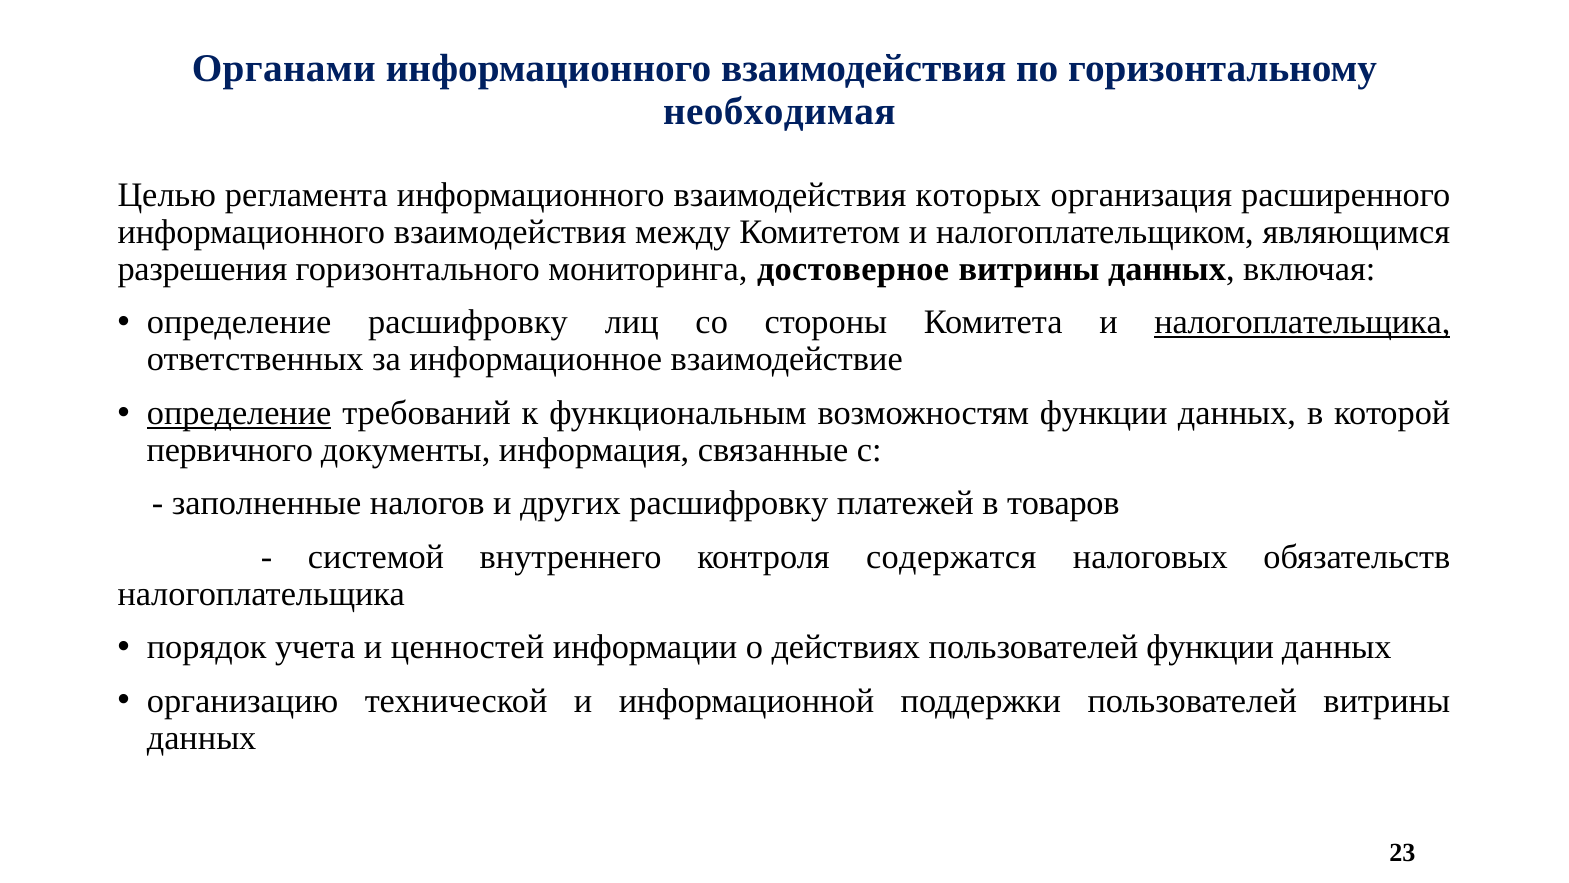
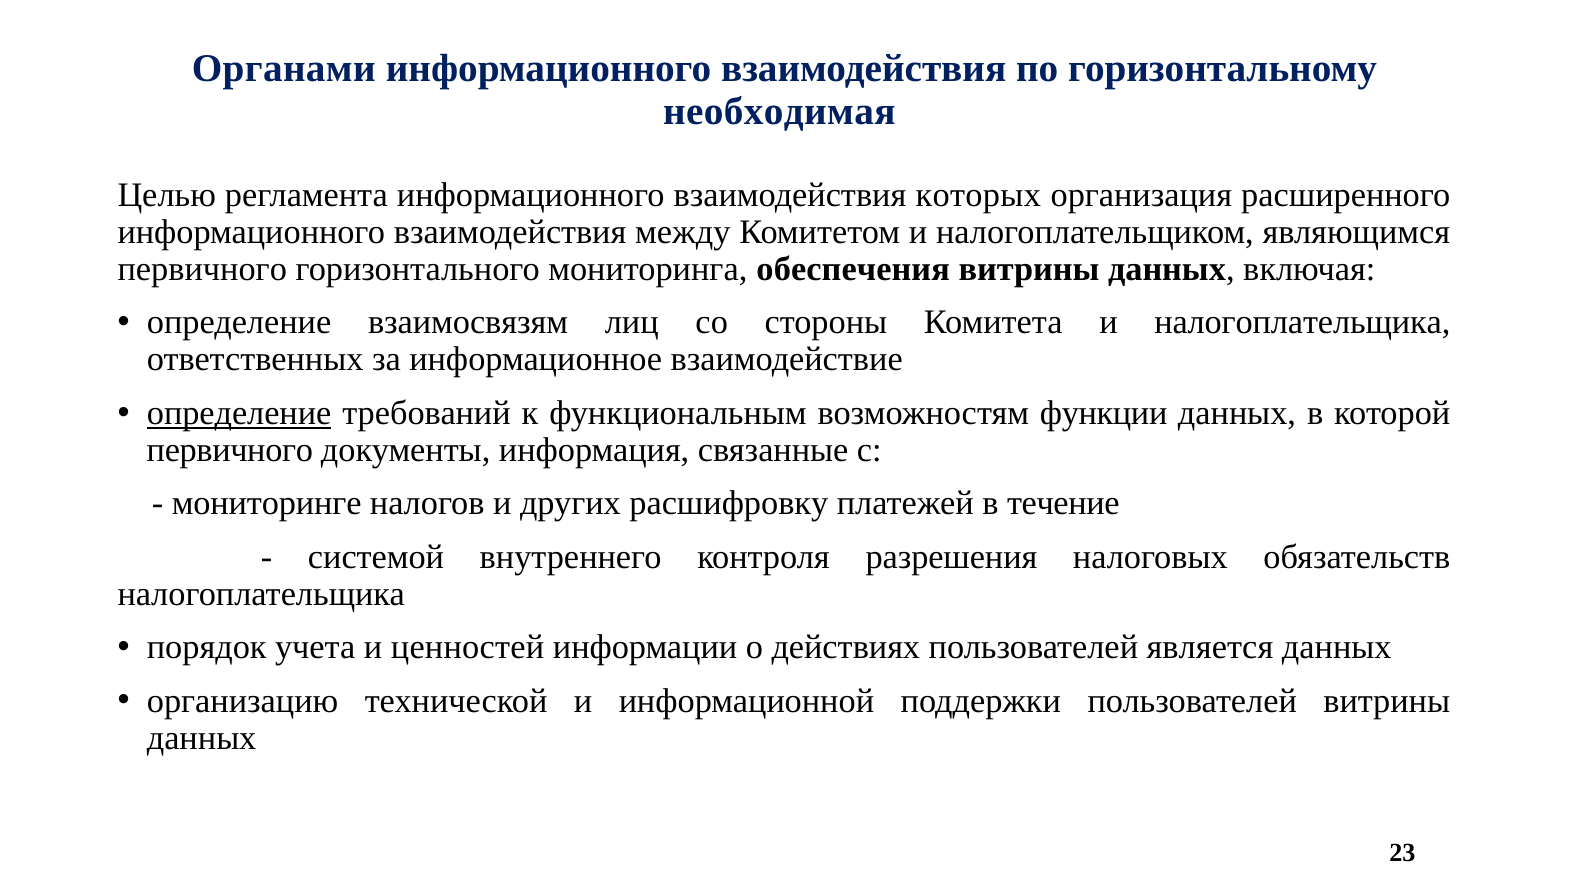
разрешения: разрешения -> первичного (202, 269)
достоверное: достоверное -> обеспечения (853, 269)
определение расшифровку: расшифровку -> взаимосвязям (468, 322)
налогоплательщика underline: present -> none (1302, 322)
заполненные: заполненные -> мониторинге (267, 503)
товаров: товаров -> течение (1063, 503)
содержатся: содержатся -> разрешения (951, 557)
пользователей функции: функции -> является (1210, 647)
